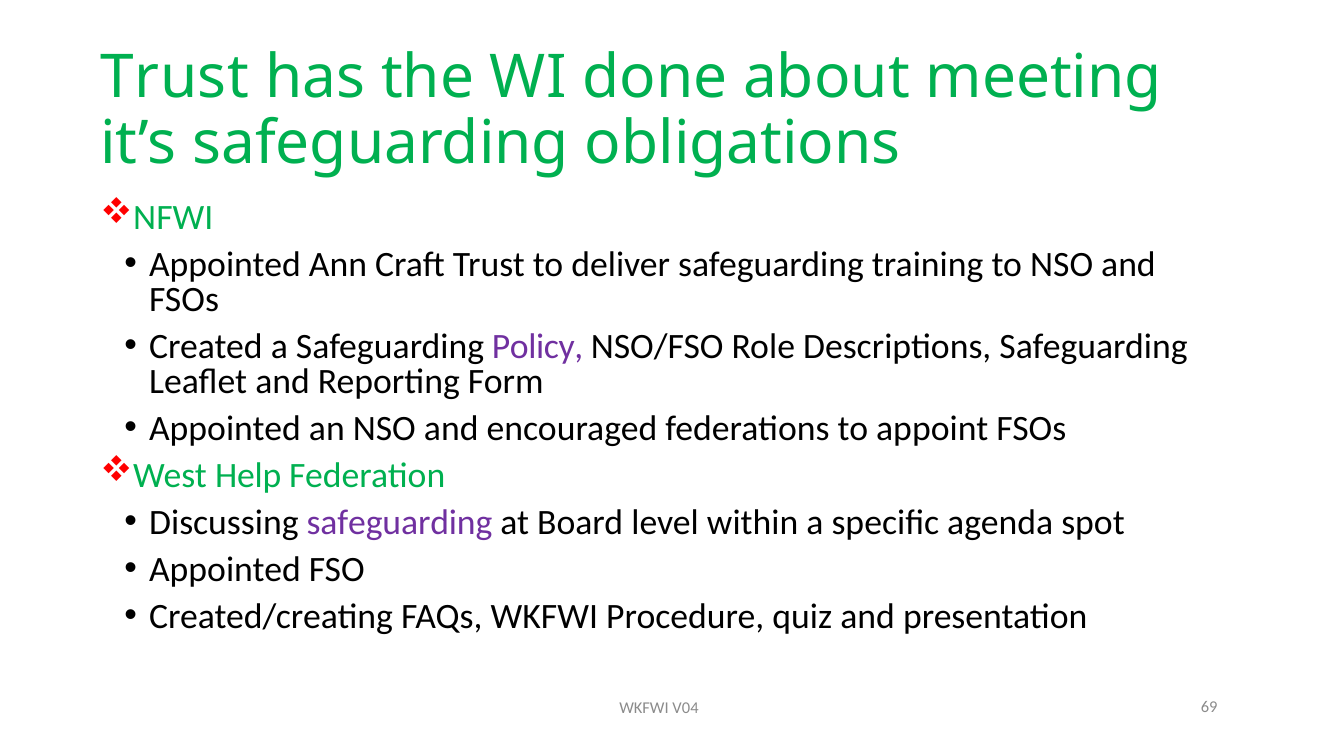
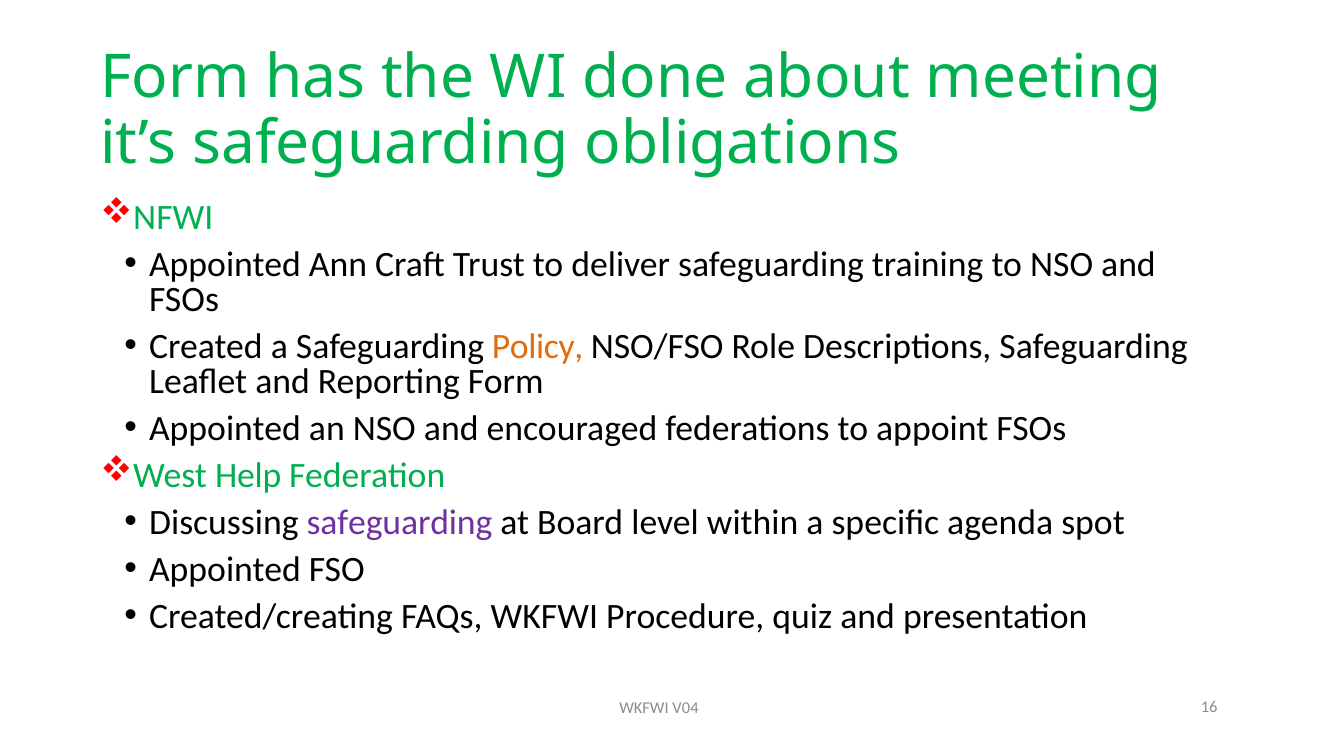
Trust: Trust -> Form (175, 78)
Policy colour: purple -> orange (538, 347)
69: 69 -> 16 (1209, 708)
